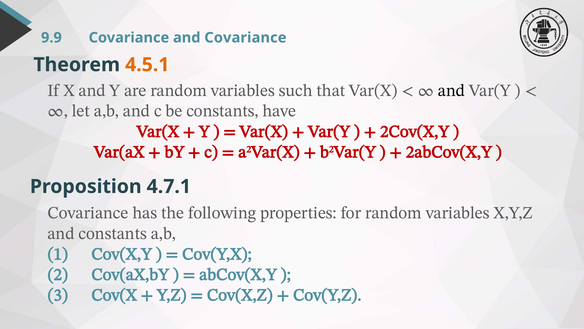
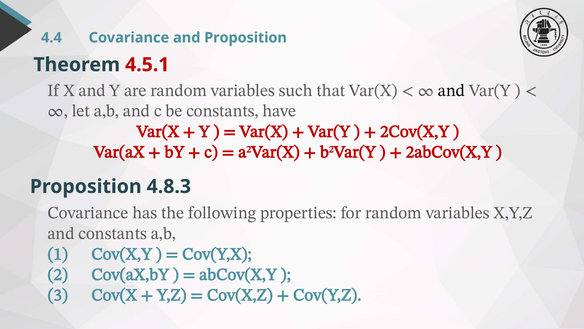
9.9: 9.9 -> 4.4 (51, 38)
and Covariance: Covariance -> Proposition (246, 38)
4.5.1 colour: orange -> red (147, 65)
4.7.1: 4.7.1 -> 4.8.3 (169, 186)
